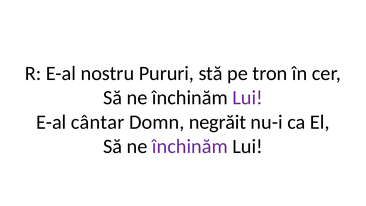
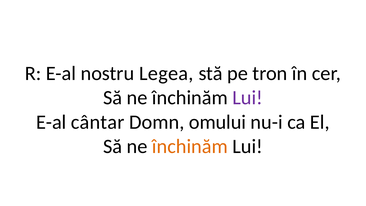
Pururi: Pururi -> Legea (166, 73)
negrăit: negrăit -> omului (217, 122)
închinăm colour: purple -> orange (190, 146)
